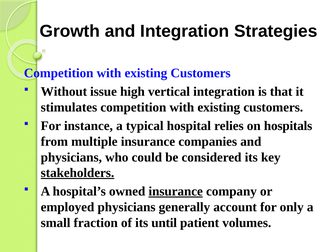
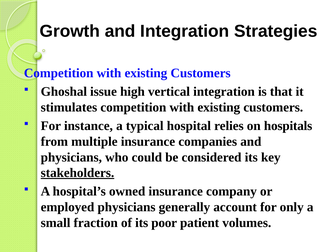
Without: Without -> Ghoshal (64, 92)
insurance underline: present -> none (176, 191)
until: until -> poor (164, 223)
